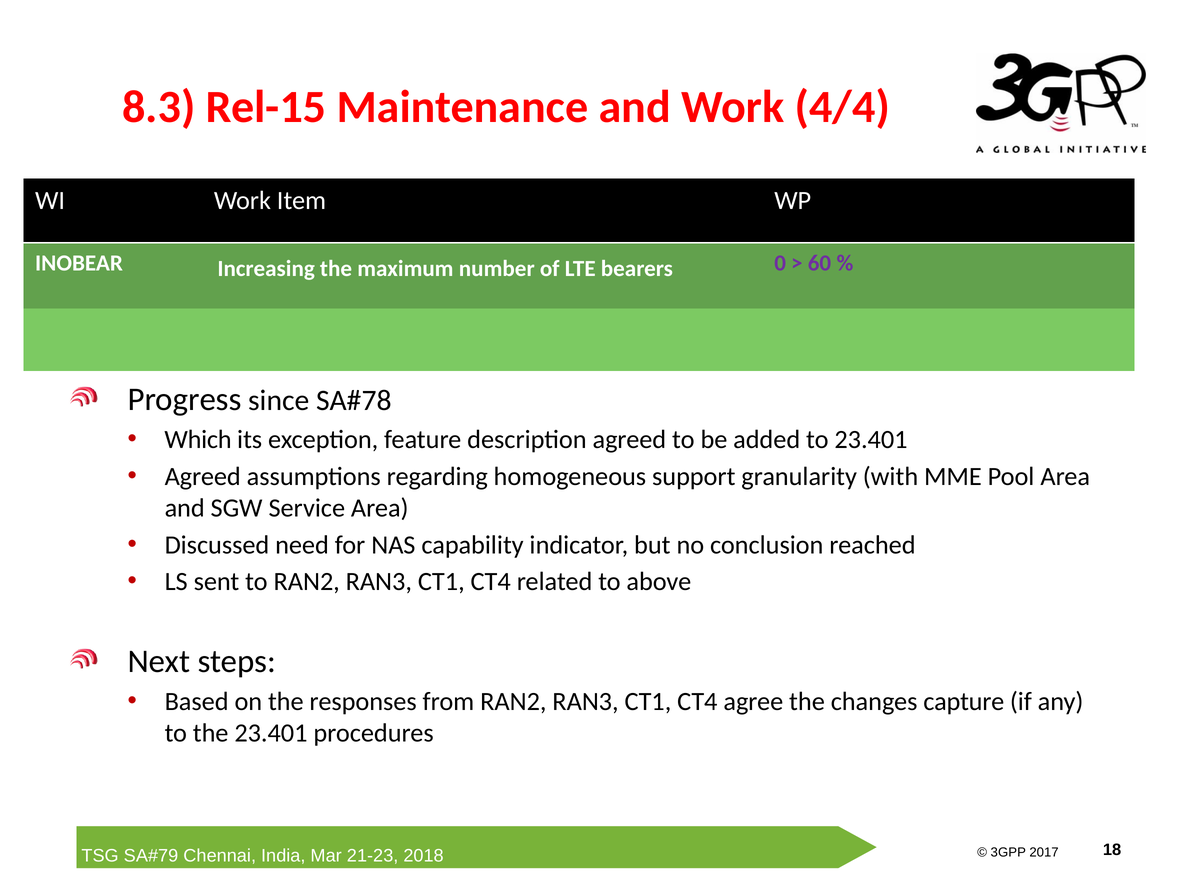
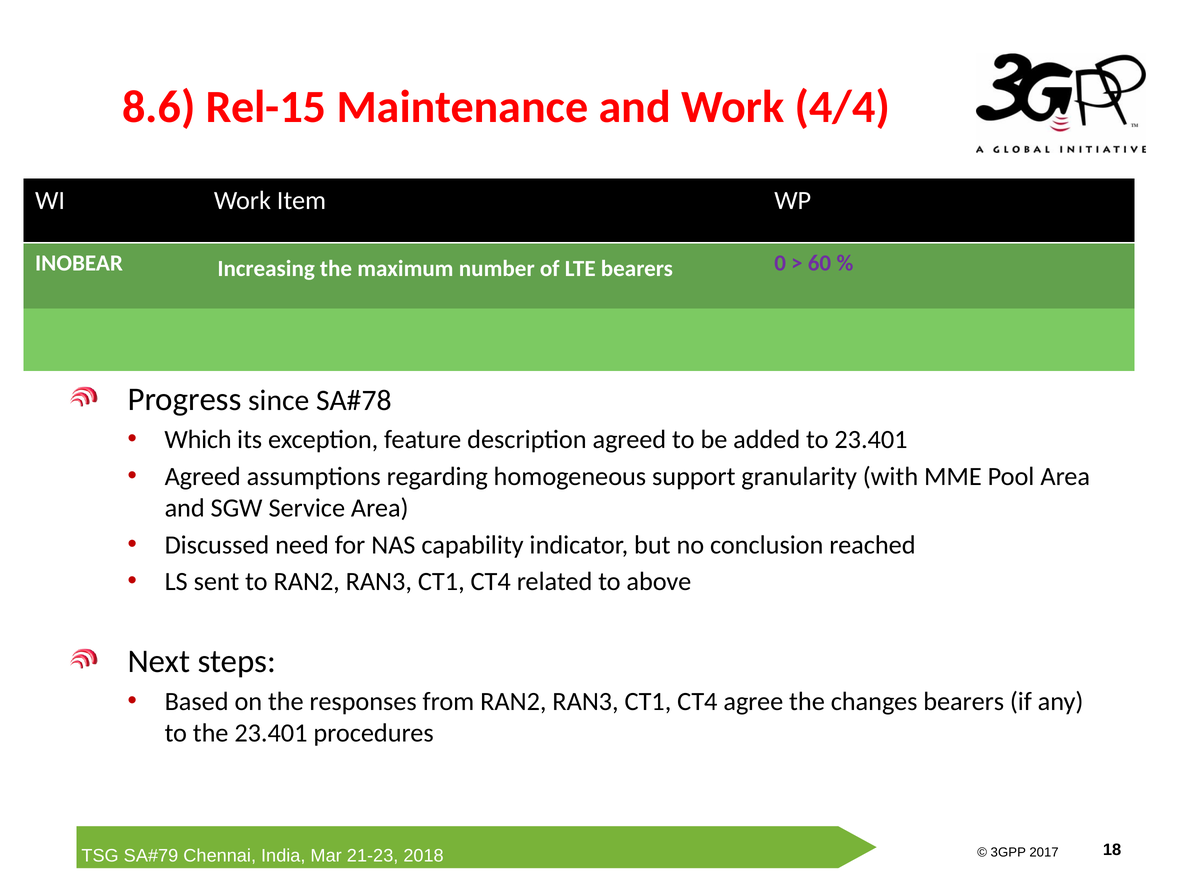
8.3: 8.3 -> 8.6 (159, 107)
changes capture: capture -> bearers (964, 702)
